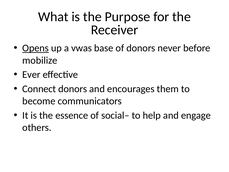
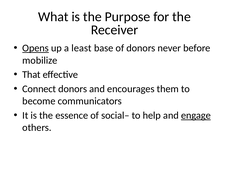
vwas: vwas -> least (81, 48)
Ever: Ever -> That (31, 75)
engage underline: none -> present (196, 115)
